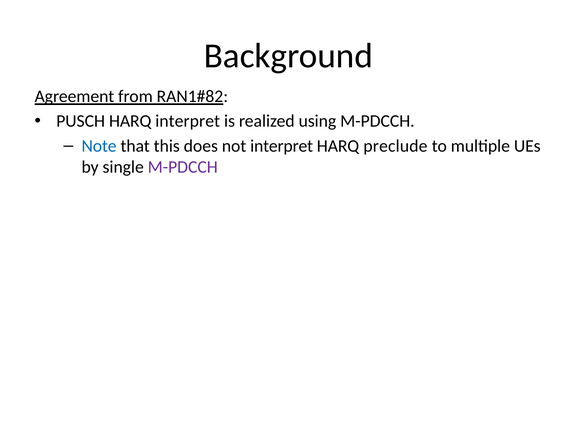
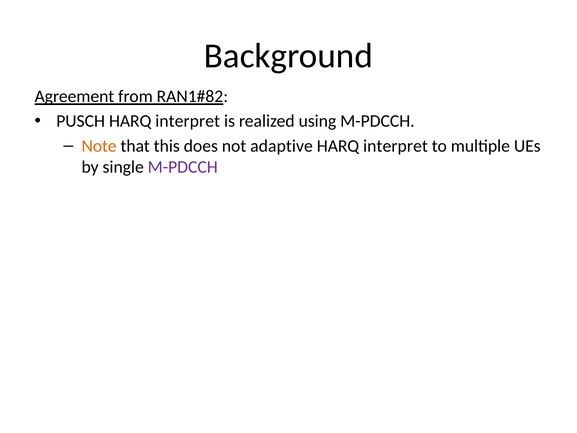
Note colour: blue -> orange (99, 146)
not interpret: interpret -> adaptive (282, 146)
preclude: preclude -> interpret (395, 146)
